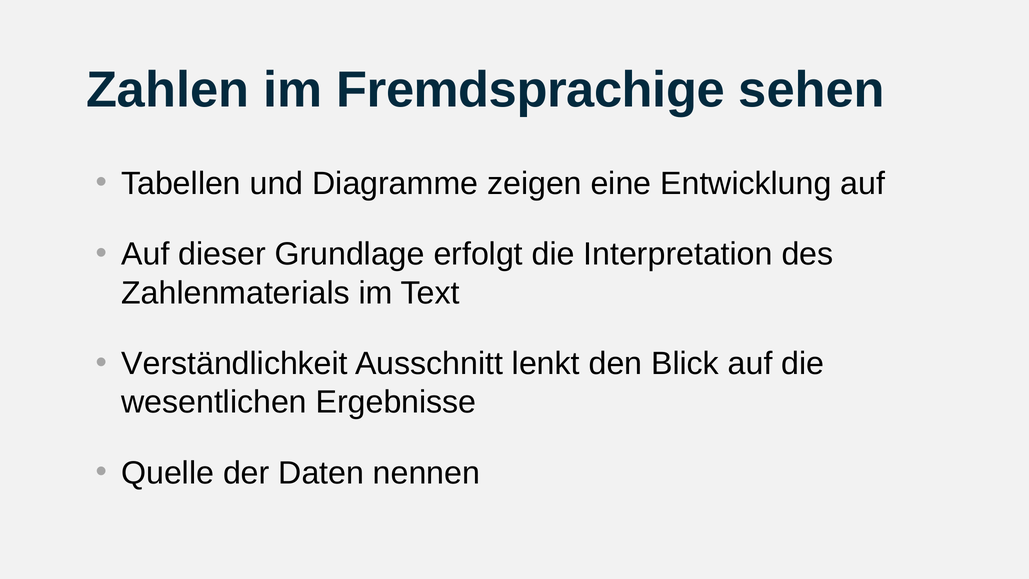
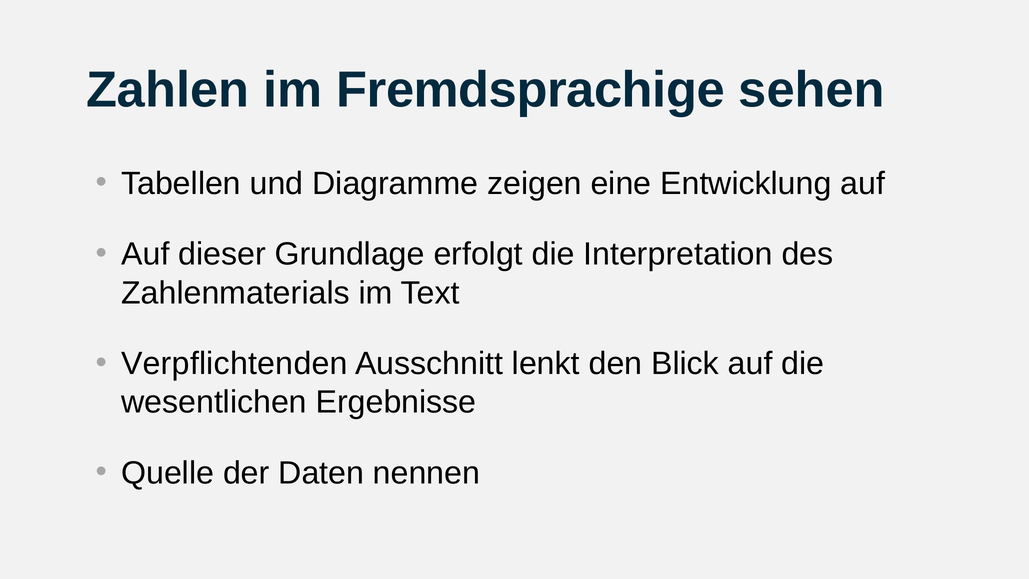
Verständlichkeit: Verständlichkeit -> Verpflichtenden (234, 364)
